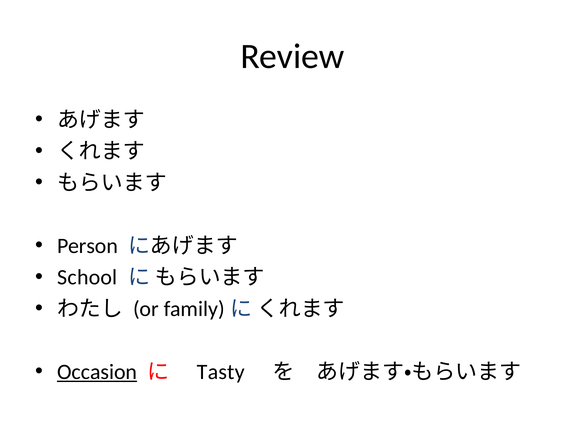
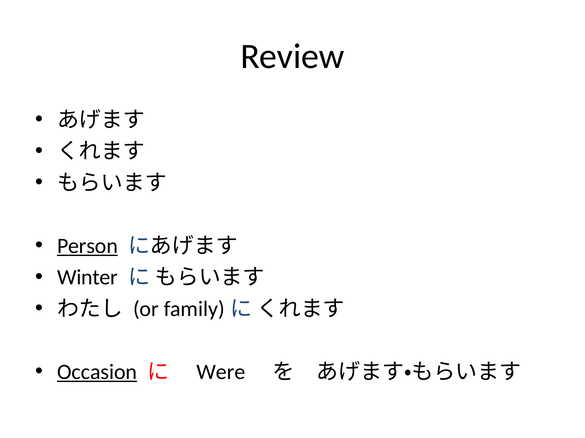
Person underline: none -> present (87, 246)
School: School -> Winter (87, 278)
Tasty: Tasty -> Were (221, 372)
